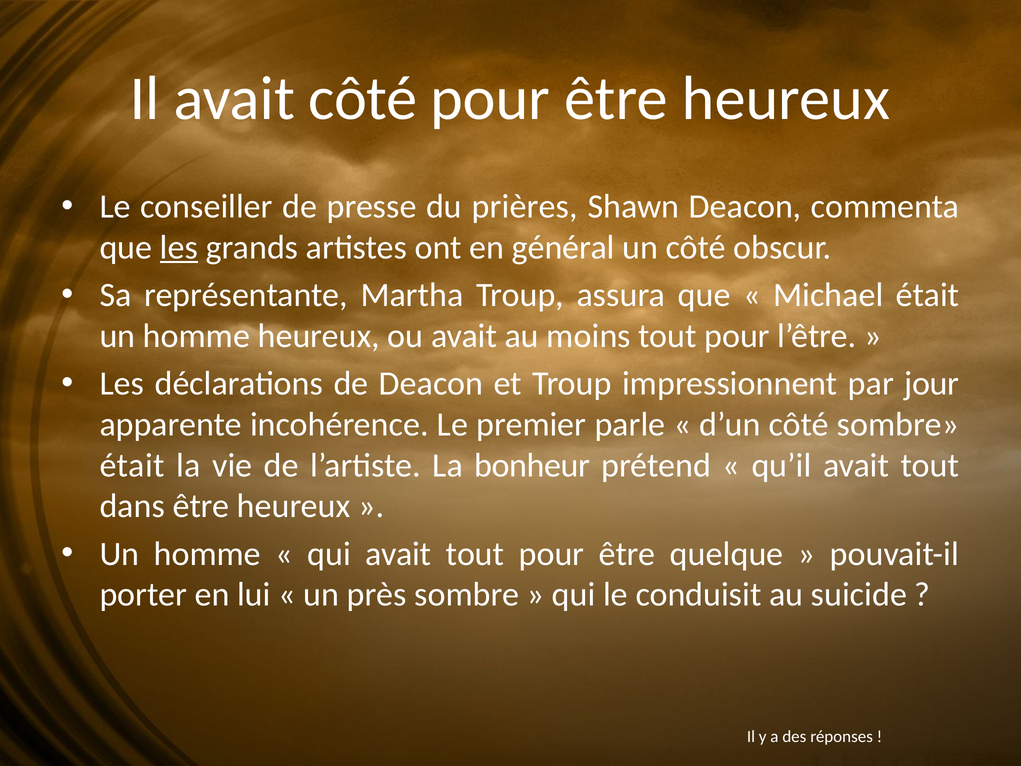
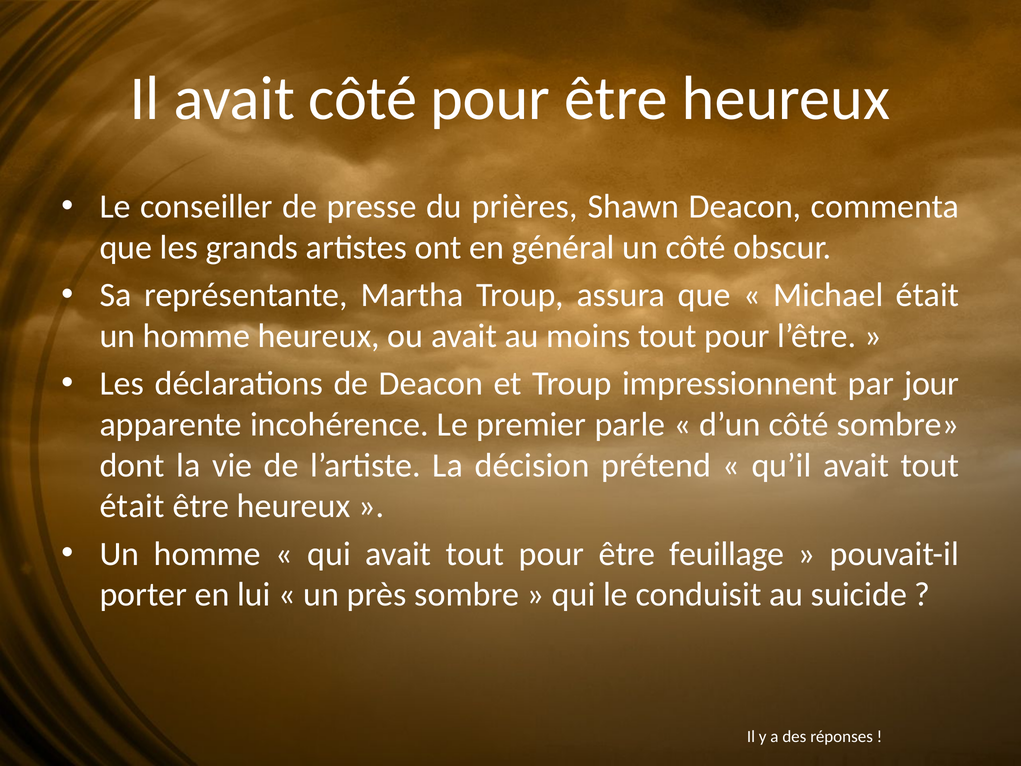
les underline: present -> none (179, 247)
était: était -> dont (132, 465)
bonheur: bonheur -> décision (532, 465)
dans: dans -> était (132, 506)
quelque: quelque -> feuillage (727, 554)
